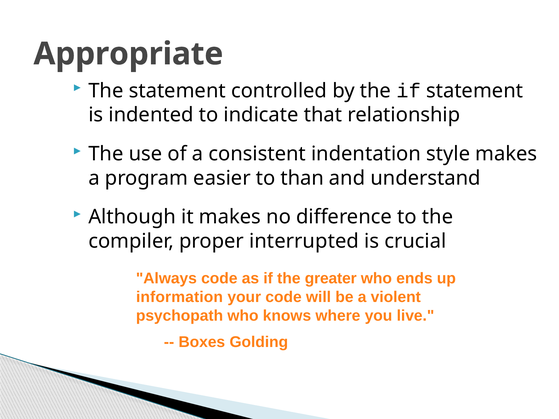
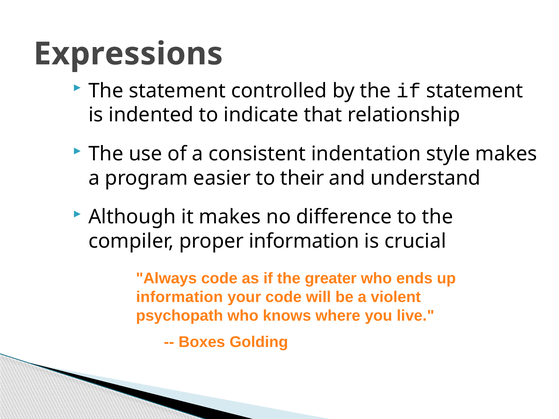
Appropriate: Appropriate -> Expressions (128, 54)
than: than -> their (302, 178)
proper interrupted: interrupted -> information (304, 241)
